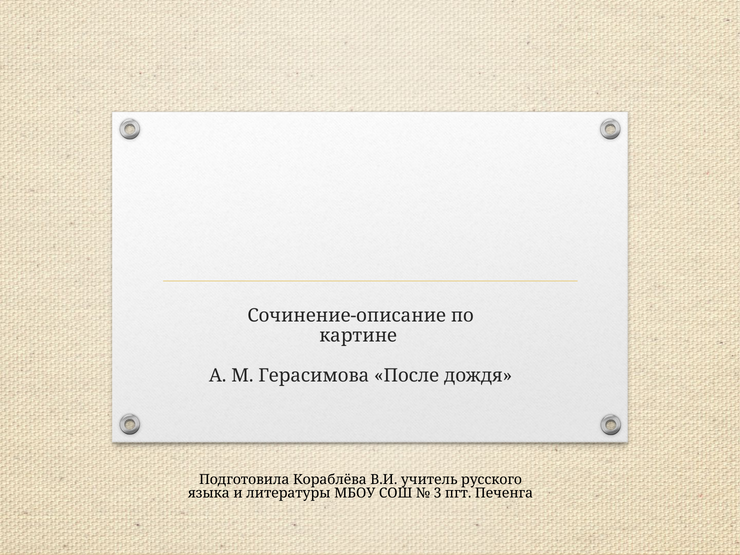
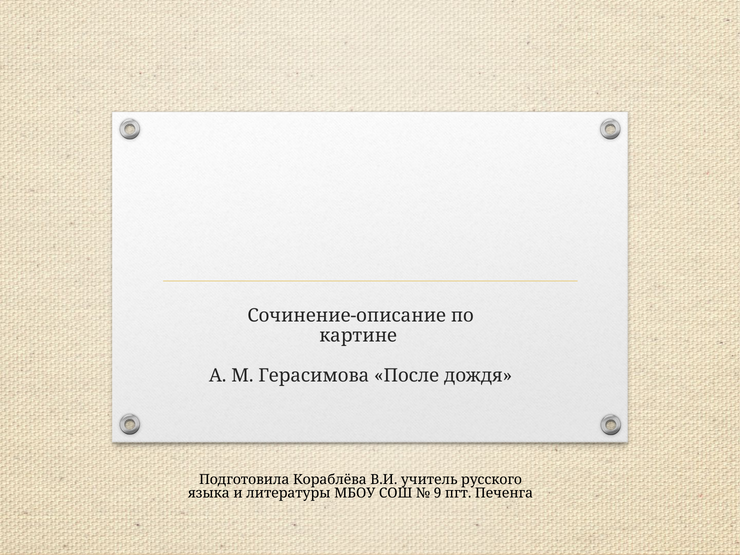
3: 3 -> 9 (438, 493)
